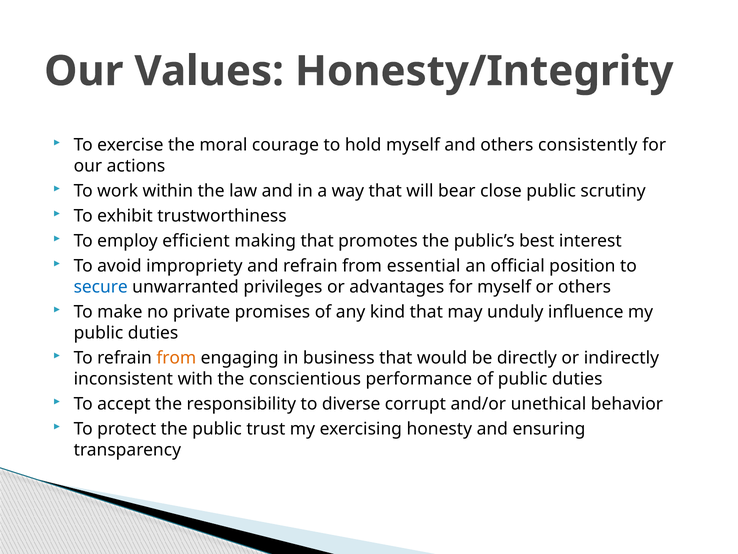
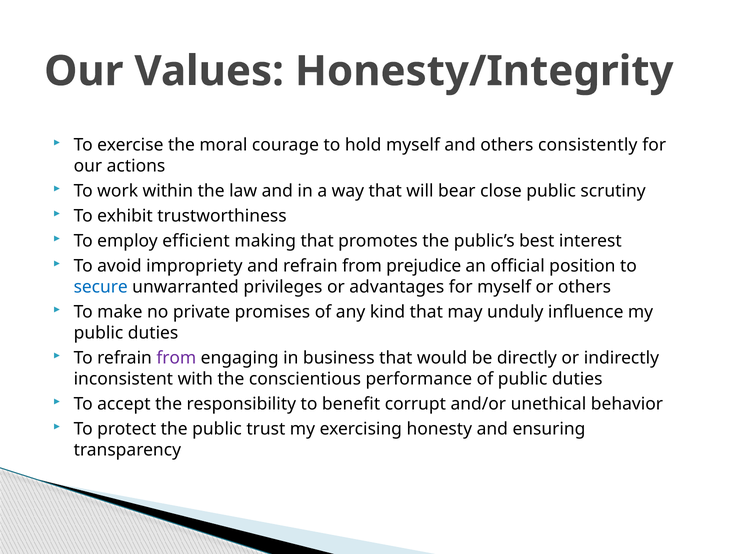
essential: essential -> prejudice (424, 266)
from colour: orange -> purple (176, 358)
diverse: diverse -> benefit (351, 404)
